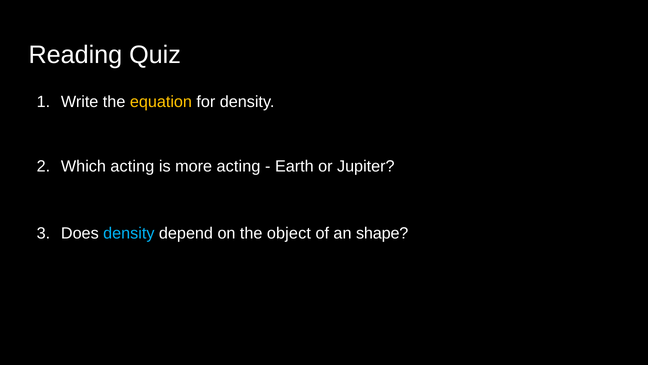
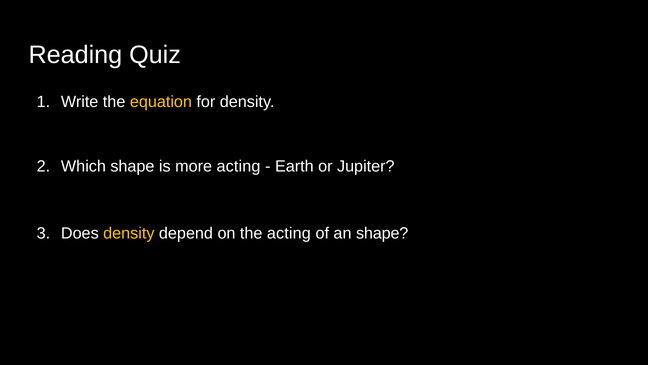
Which acting: acting -> shape (132, 166)
density colour: light blue -> yellow (129, 233)
the object: object -> acting (289, 233)
